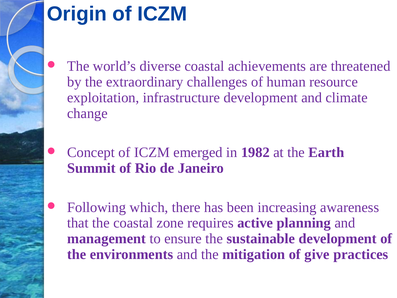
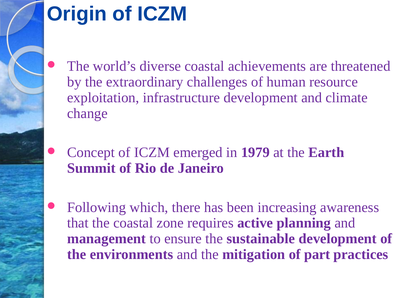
1982: 1982 -> 1979 (255, 152)
give: give -> part (317, 254)
